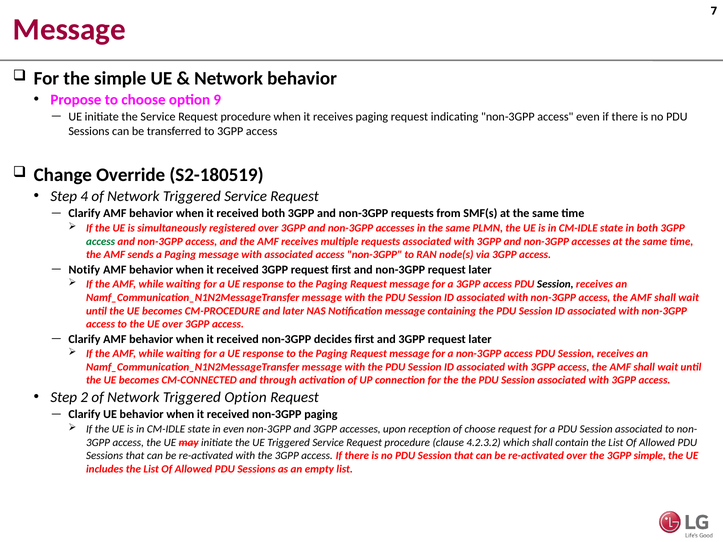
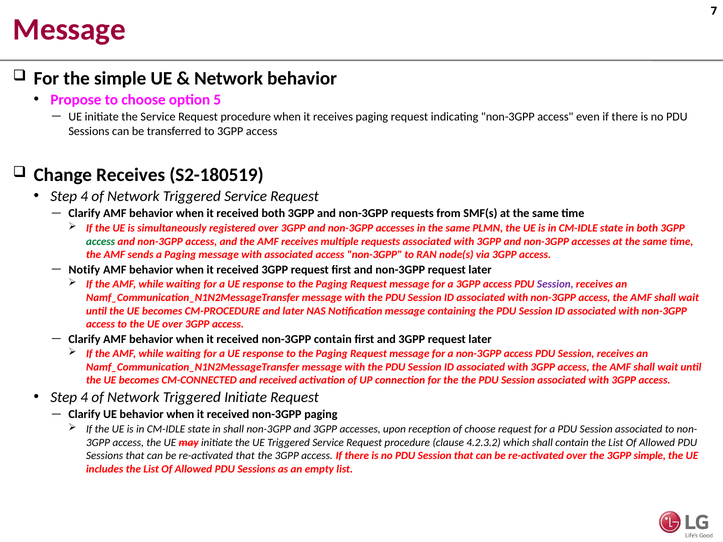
9: 9 -> 5 (217, 100)
Change Override: Override -> Receives (131, 175)
Session colour: black -> purple (555, 284)
non-3GPP decides: decides -> contain (333, 339)
and through: through -> received (278, 381)
2: 2 -> 4 (84, 397)
Triggered Option: Option -> Initiate (246, 397)
in even: even -> shall (234, 429)
re-activated with: with -> that (245, 456)
